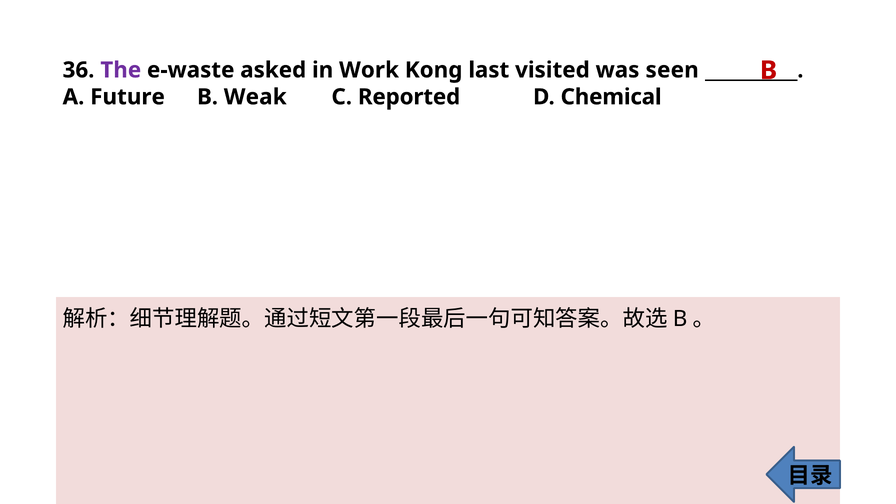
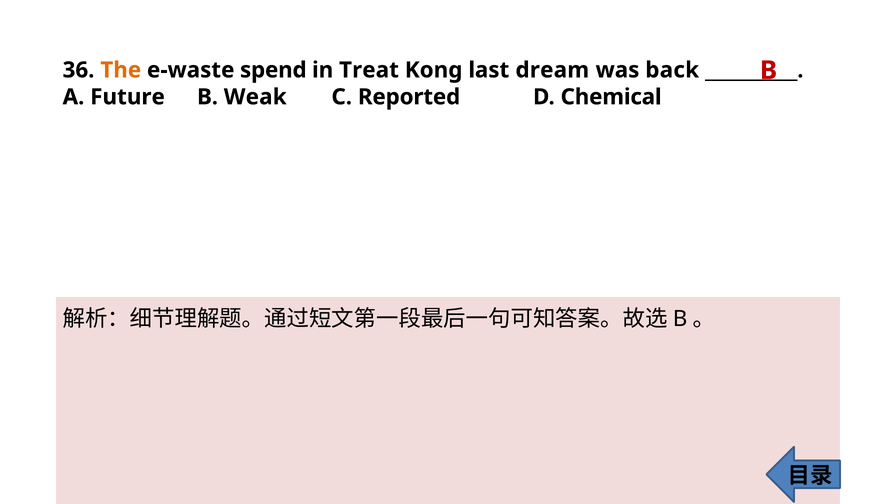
The colour: purple -> orange (121, 70)
asked: asked -> spend (273, 70)
Work: Work -> Treat (369, 70)
visited: visited -> dream (552, 70)
seen: seen -> back (672, 70)
